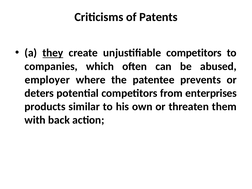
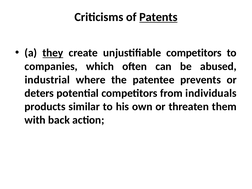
Patents underline: none -> present (158, 17)
employer: employer -> industrial (47, 80)
enterprises: enterprises -> individuals (211, 93)
